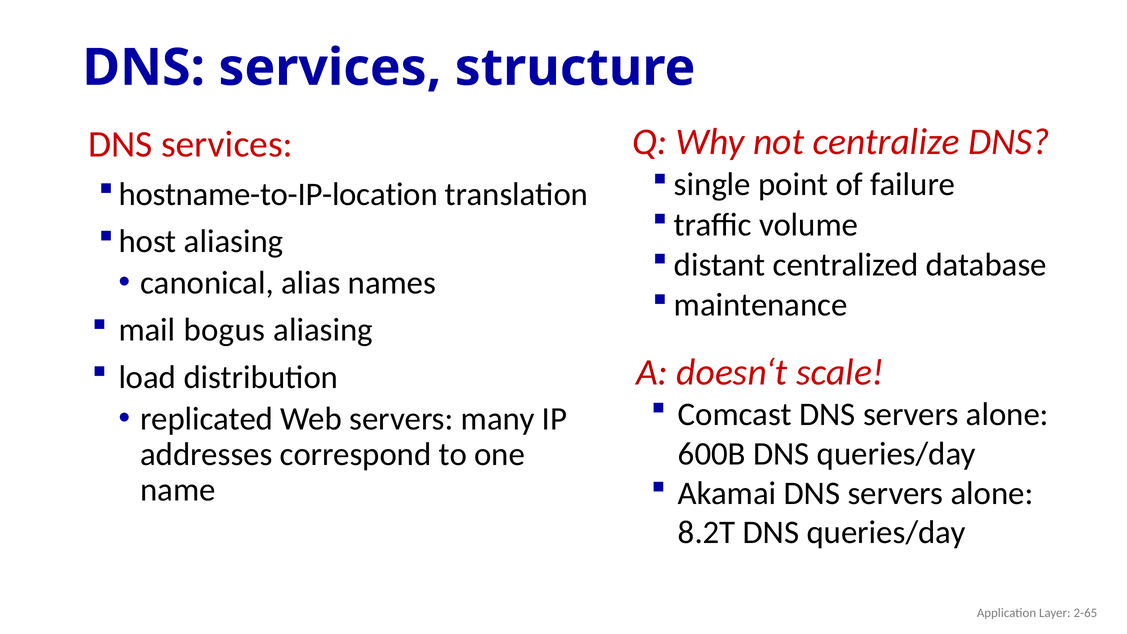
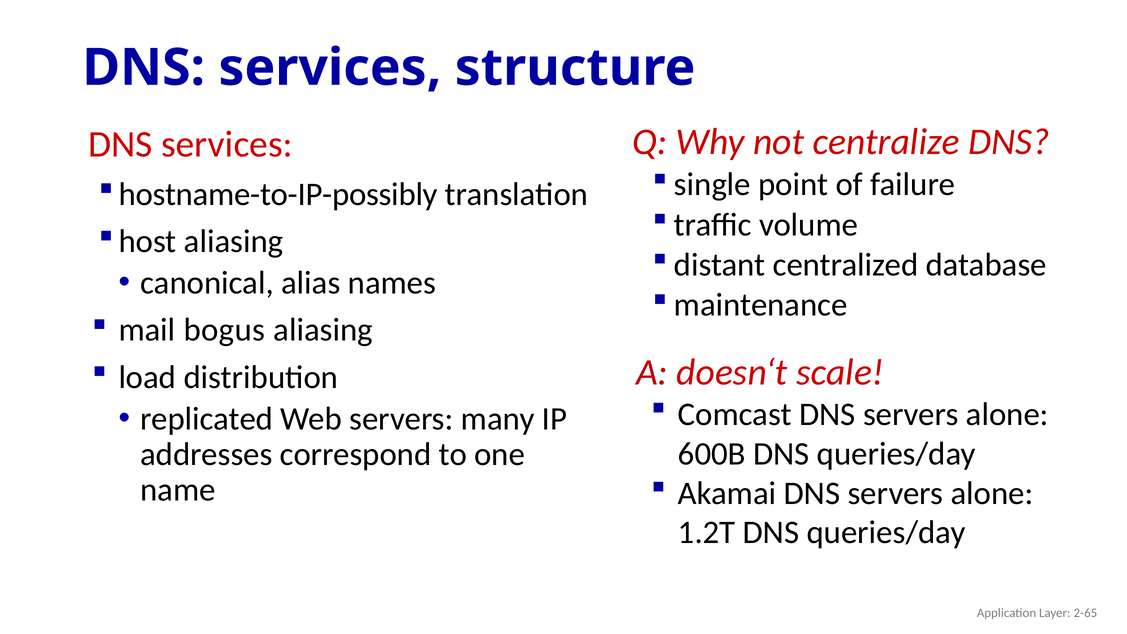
hostname-to-IP-location: hostname-to-IP-location -> hostname-to-IP-possibly (278, 194)
8.2T: 8.2T -> 1.2T (707, 533)
